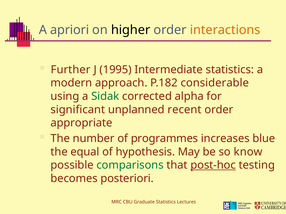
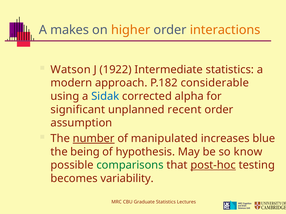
apriori: apriori -> makes (70, 30)
higher colour: black -> orange (131, 30)
Further: Further -> Watson (71, 70)
1995: 1995 -> 1922 (116, 70)
Sidak colour: green -> blue (105, 96)
appropriate: appropriate -> assumption (81, 123)
number underline: none -> present (94, 139)
programmes: programmes -> manipulated (164, 139)
equal: equal -> being (85, 152)
posteriori: posteriori -> variability (127, 179)
